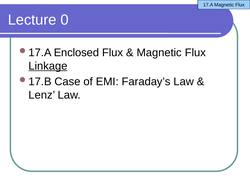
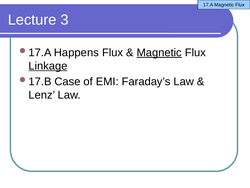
0: 0 -> 3 (65, 20)
Enclosed: Enclosed -> Happens (76, 52)
Magnetic underline: none -> present (159, 52)
